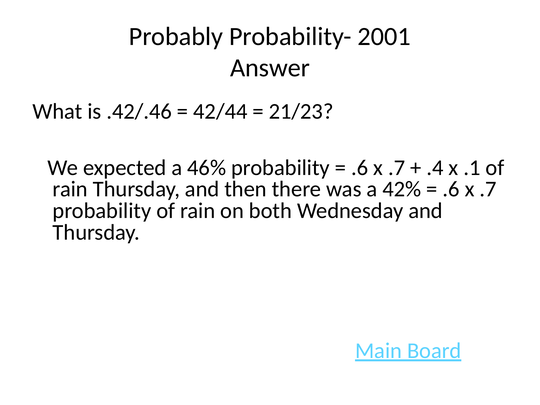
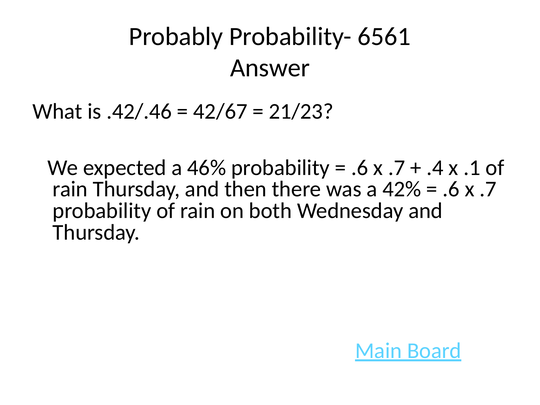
2001: 2001 -> 6561 (384, 36)
42/44: 42/44 -> 42/67 (220, 111)
